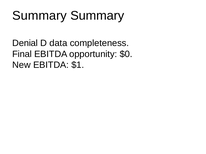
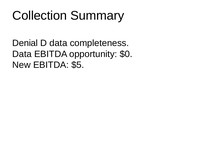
Summary: Summary -> Collection (40, 16)
Final: Final -> Data (22, 54)
$1: $1 -> $5 (78, 65)
